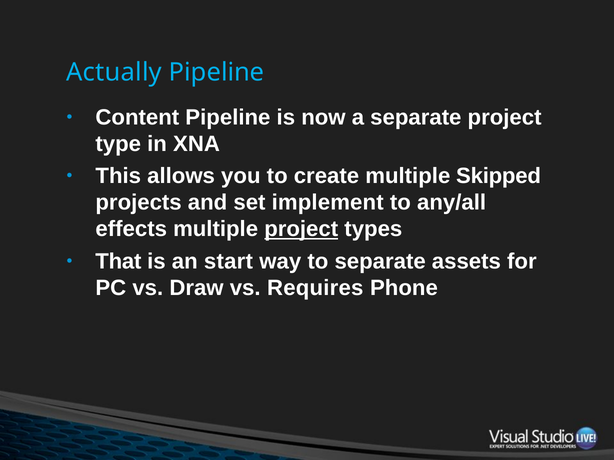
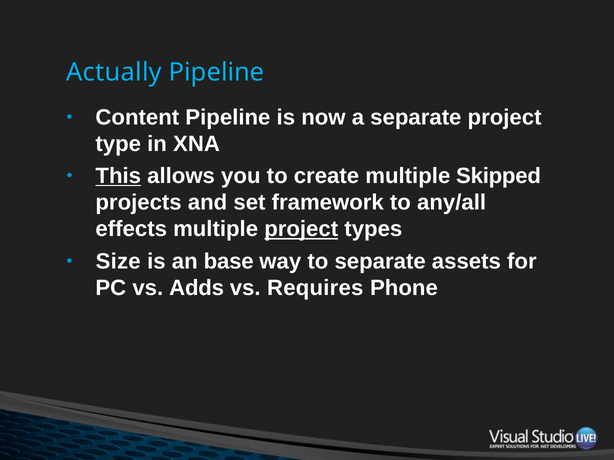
This underline: none -> present (118, 176)
implement: implement -> framework (328, 203)
That: That -> Size (118, 262)
start: start -> base (229, 262)
Draw: Draw -> Adds (197, 288)
